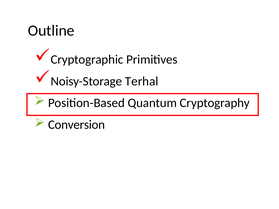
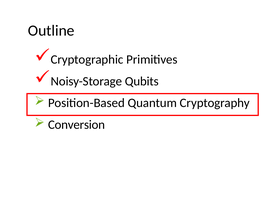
Terhal: Terhal -> Qubits (142, 81)
